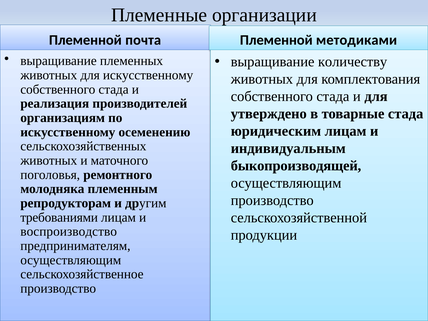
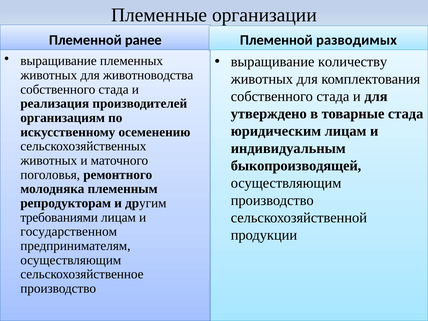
методиками: методиками -> разводимых (357, 40)
почта: почта -> ранее (143, 40)
для искусственному: искусственному -> животноводства (148, 75)
воспроизводство: воспроизводство -> государственном (69, 232)
